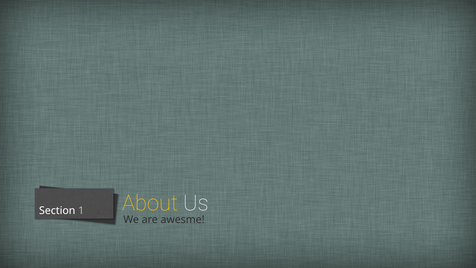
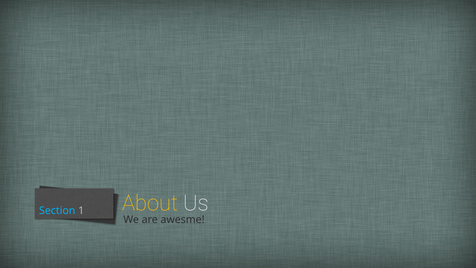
Section colour: white -> light blue (57, 211)
